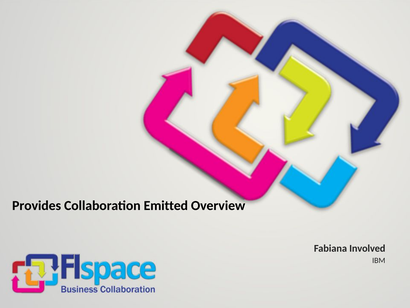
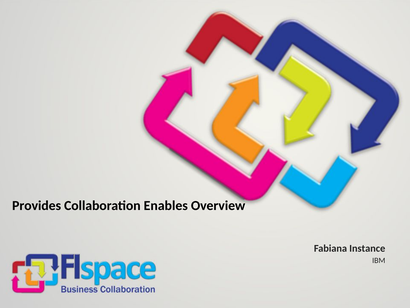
Emitted: Emitted -> Enables (166, 205)
Involved: Involved -> Instance (367, 248)
